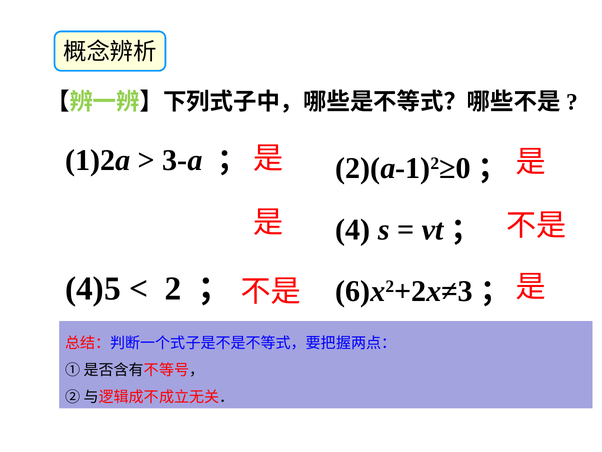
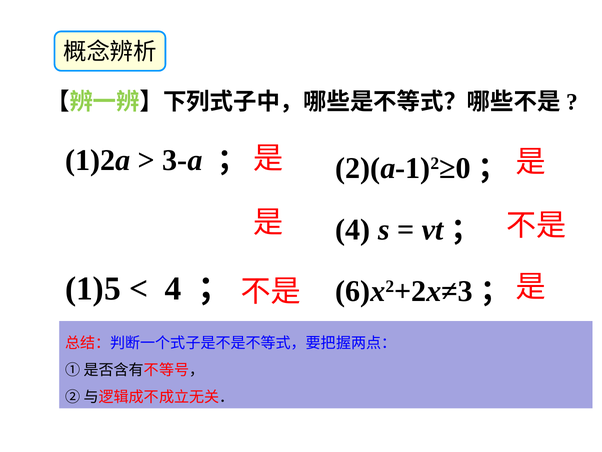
4)5: 4)5 -> 1)5 (93, 288)
2: 2 -> 4 (173, 288)
